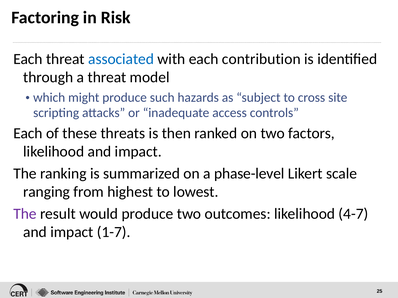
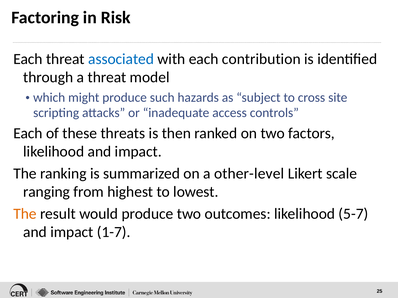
phase-level: phase-level -> other-level (249, 174)
The colour: purple -> orange (25, 214)
4-7: 4-7 -> 5-7 (353, 214)
